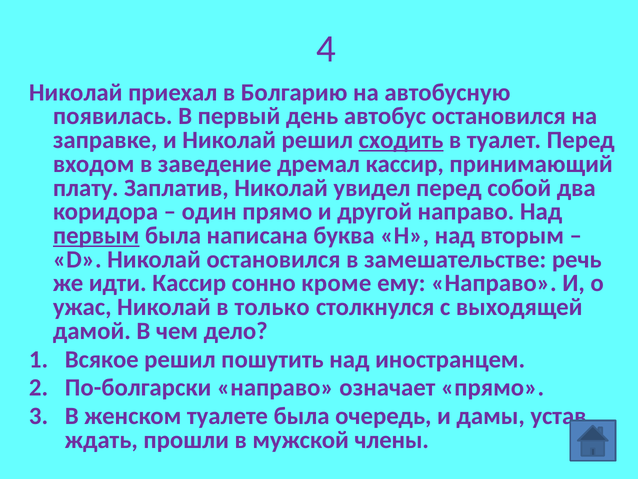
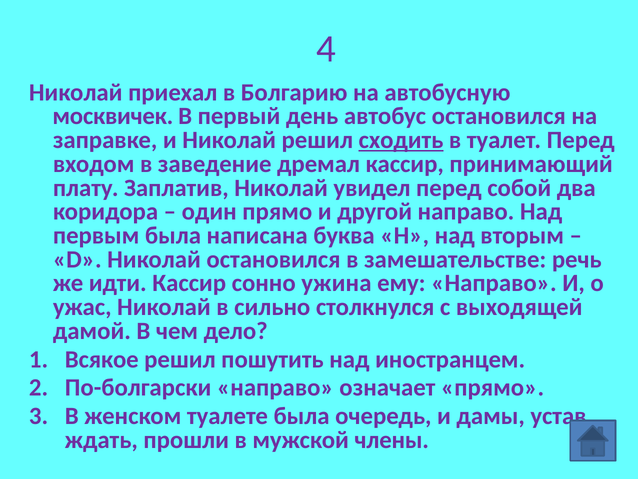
появилась: появилась -> москвичек (113, 116)
первым underline: present -> none (96, 235)
кроме: кроме -> ужина (336, 283)
только: только -> сильно (272, 307)
